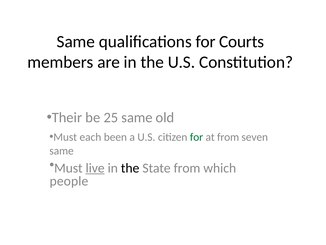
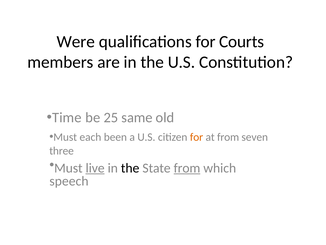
Same: Same -> Were (76, 42)
Their: Their -> Time (67, 117)
for colour: green -> orange (197, 137)
same: same -> three (62, 150)
from underline: none -> present (187, 168)
people: people -> speech (69, 181)
